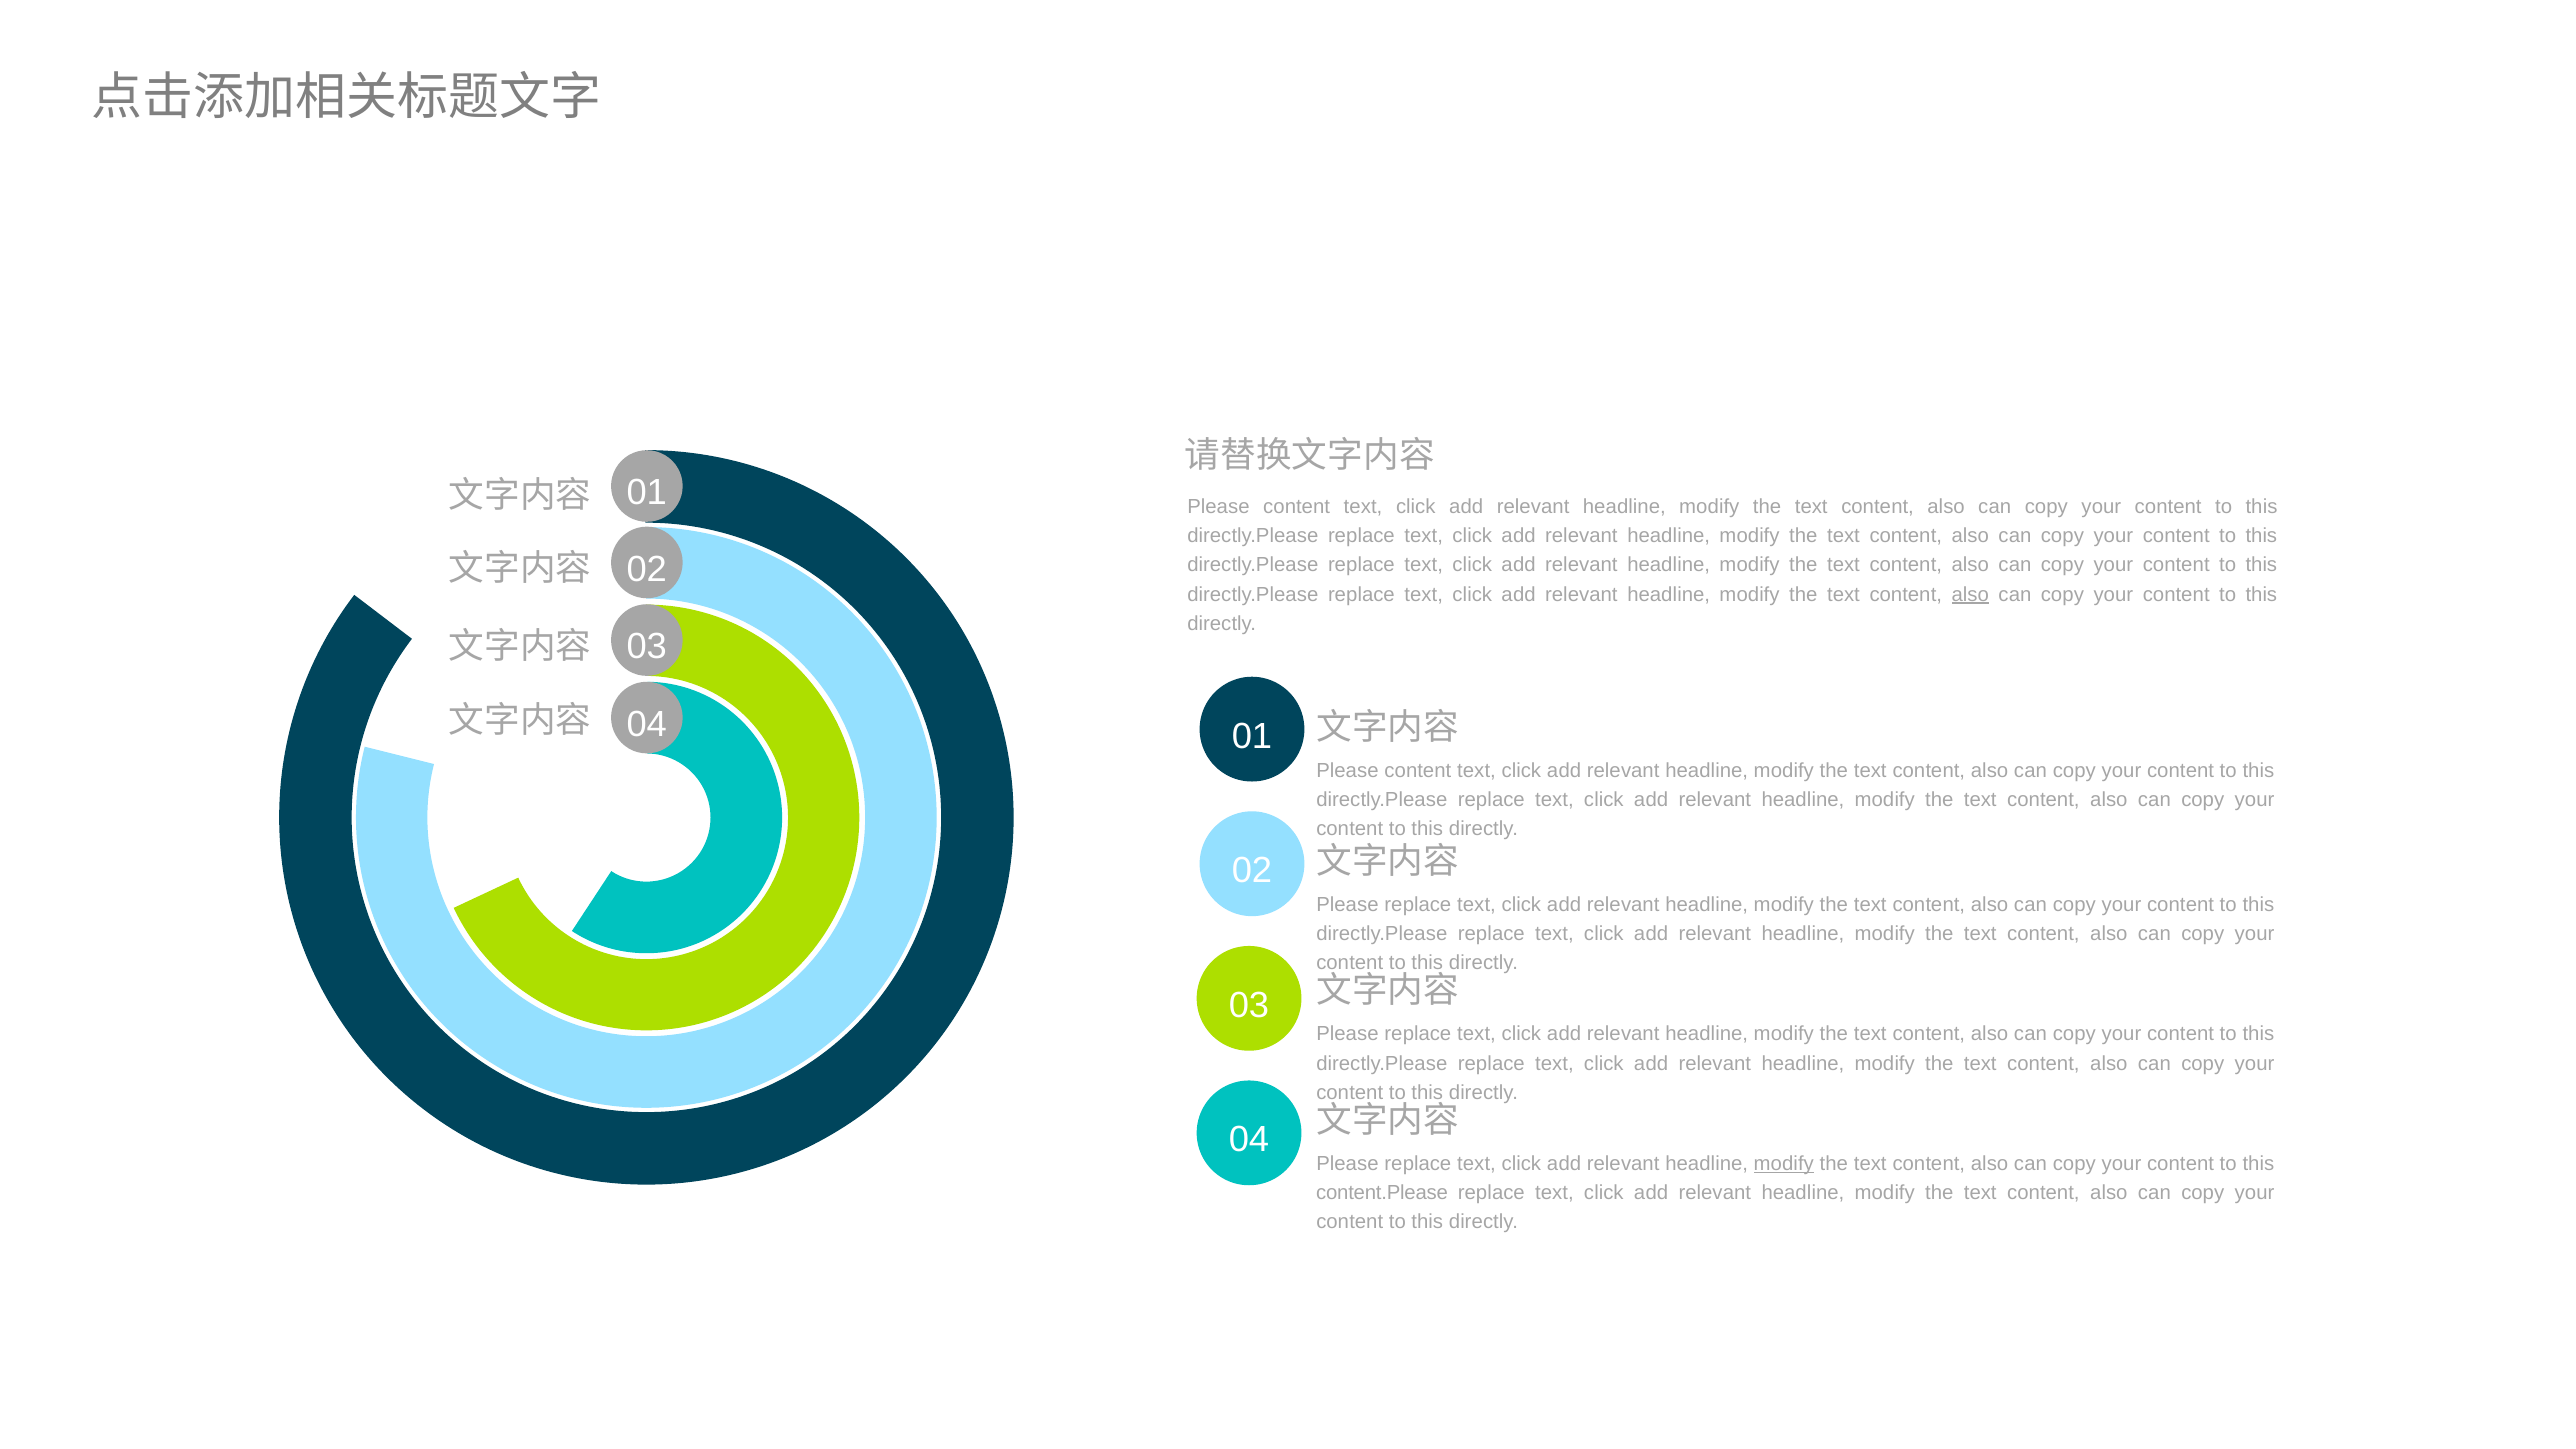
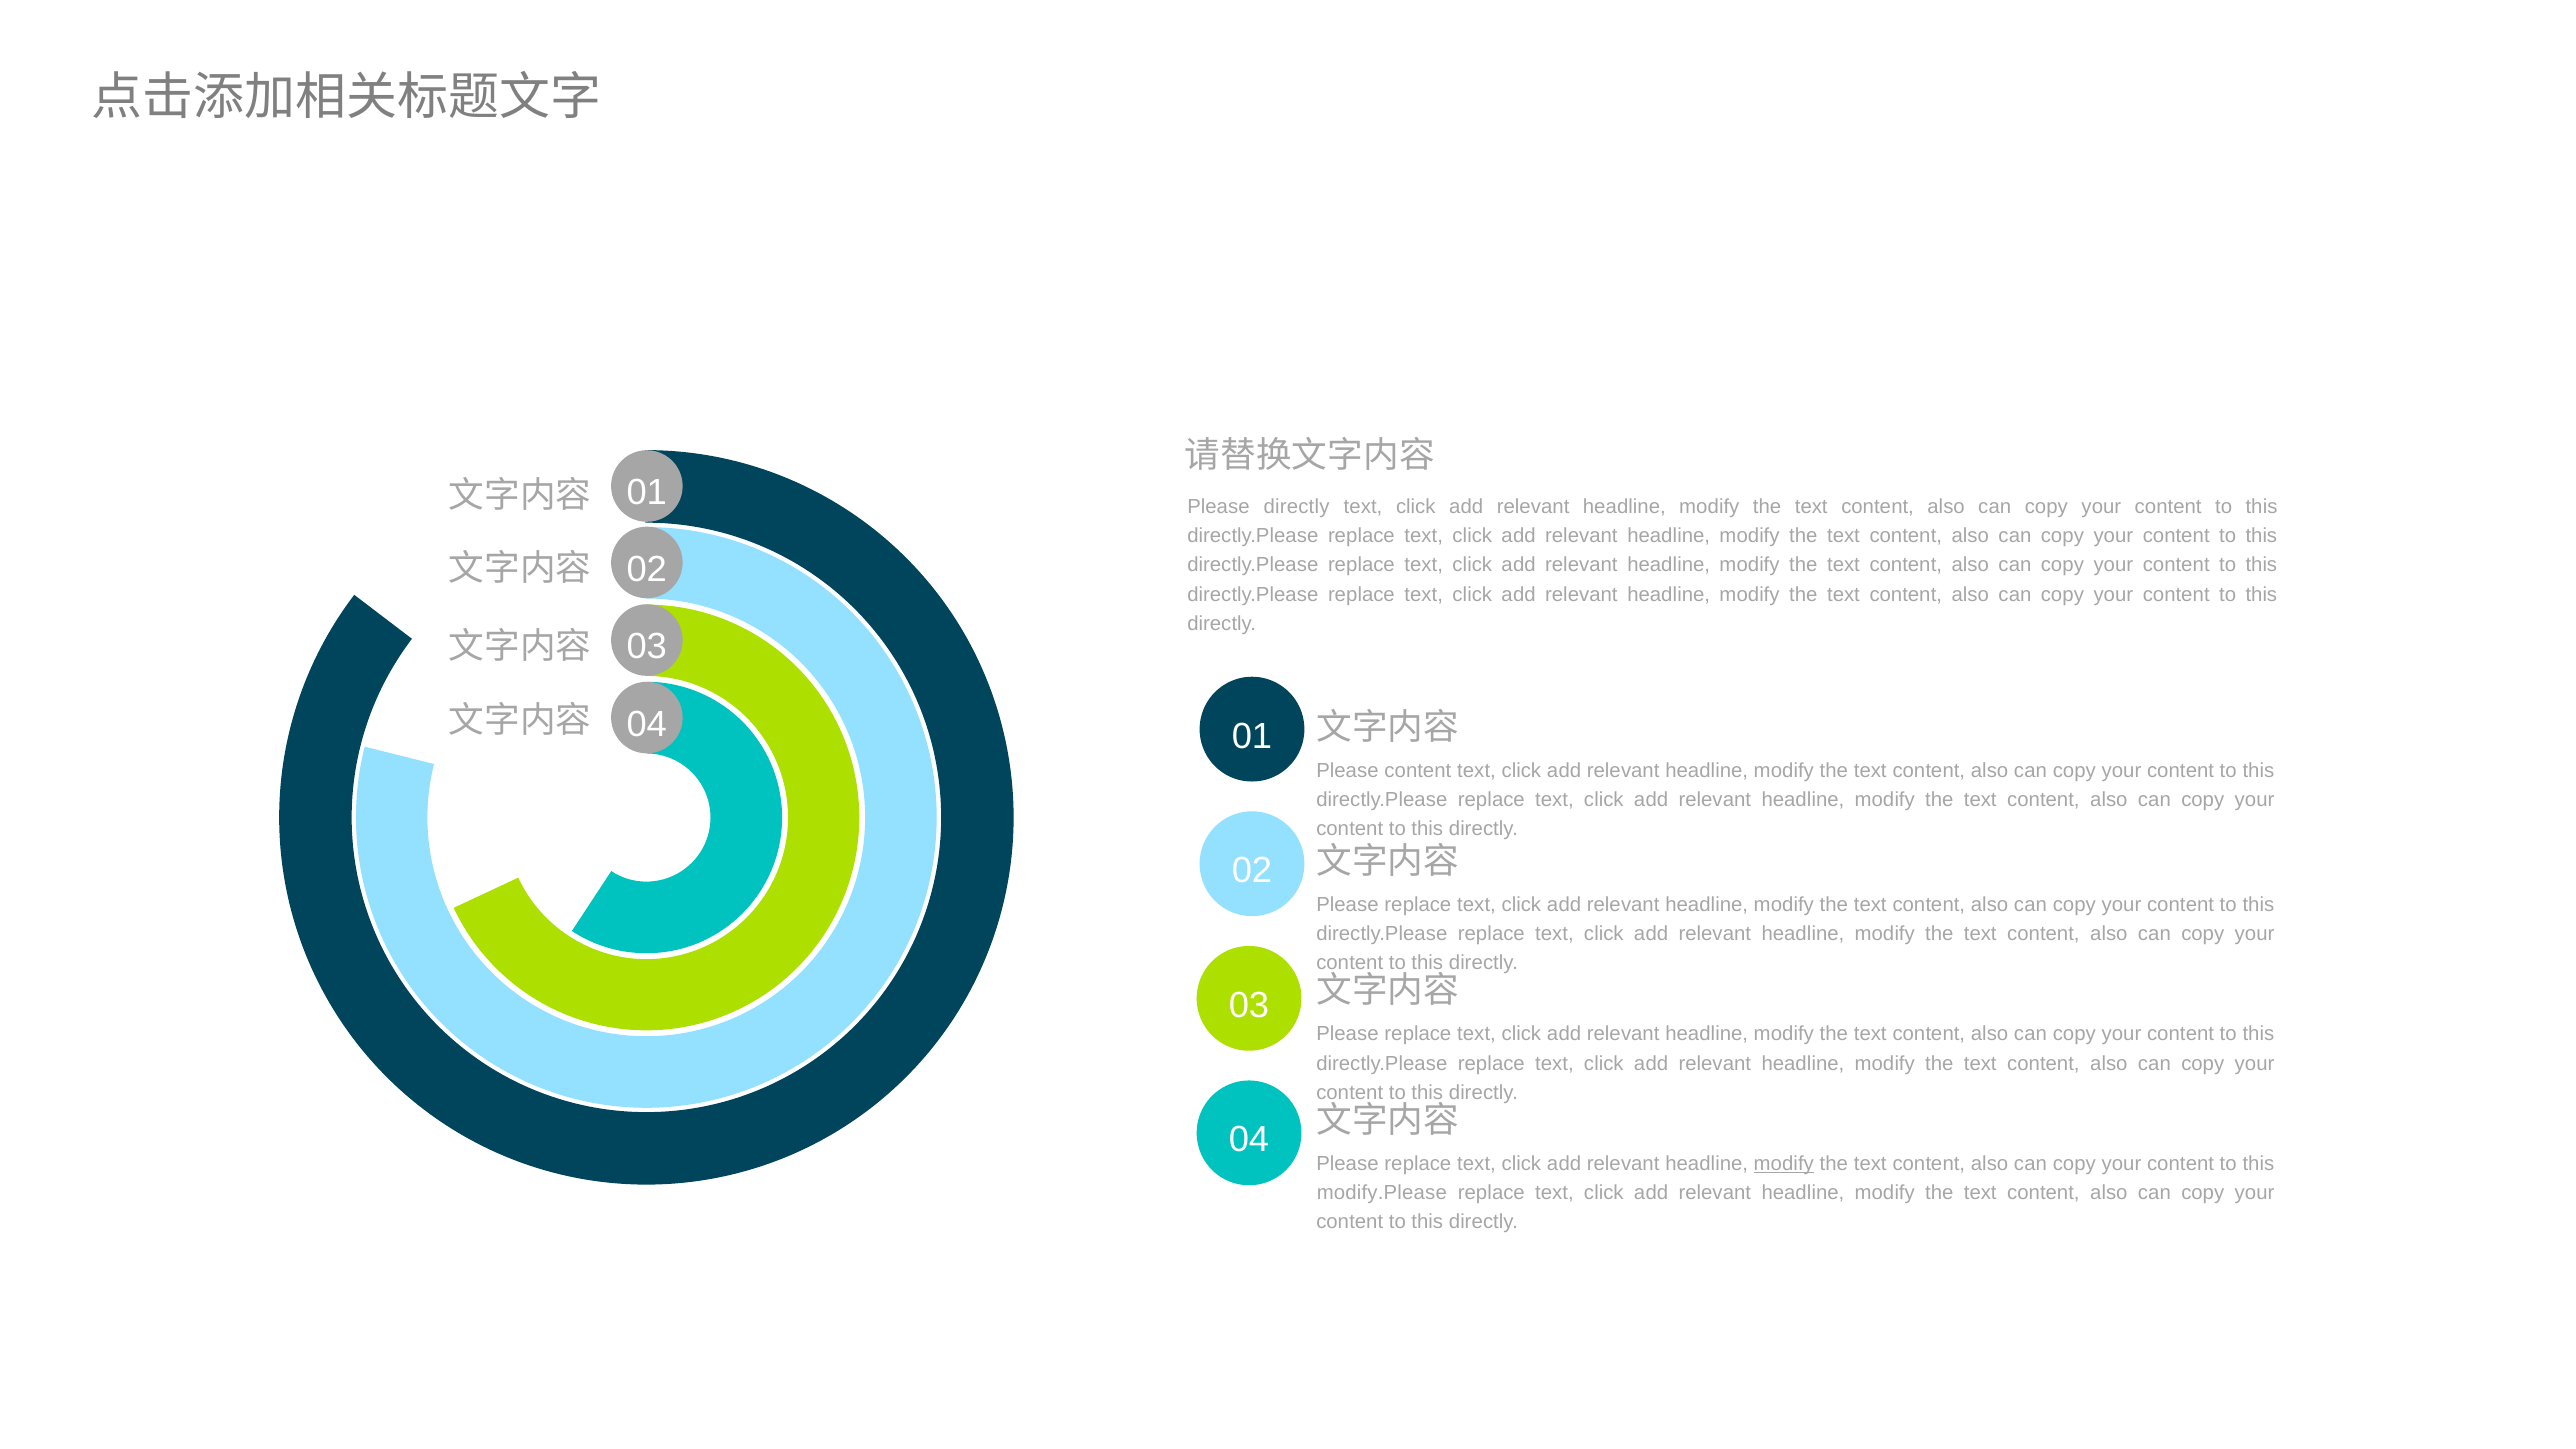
01 Please content: content -> directly (1297, 507)
also underline: present -> none (1970, 594)
content.Please: content.Please -> modify.Please (1382, 1193)
